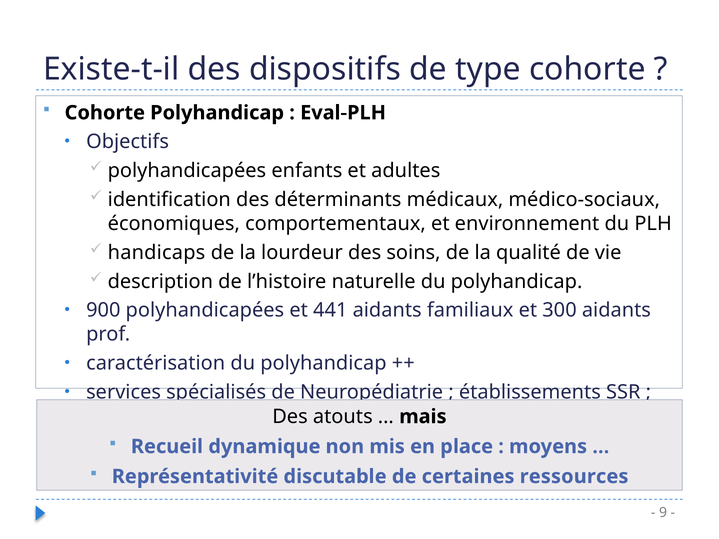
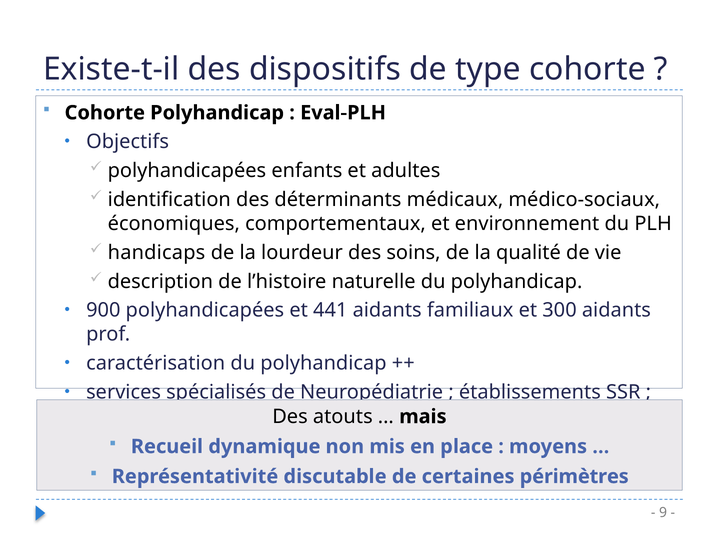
ressources: ressources -> périmètres (574, 477)
